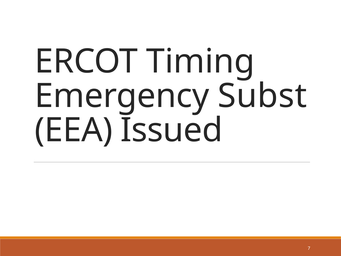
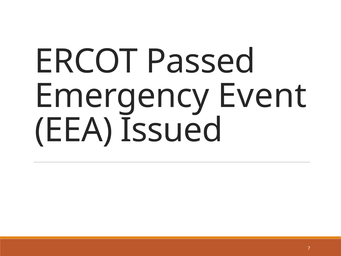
Timing: Timing -> Passed (201, 62)
Subst: Subst -> Event (262, 96)
